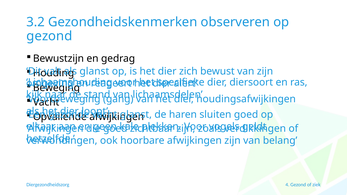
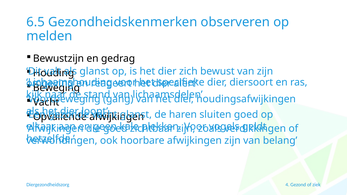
3.2: 3.2 -> 6.5 (36, 22)
gezond: gezond -> melden (49, 36)
